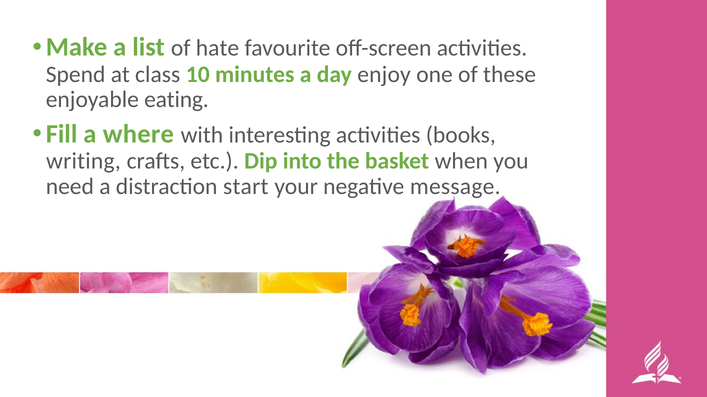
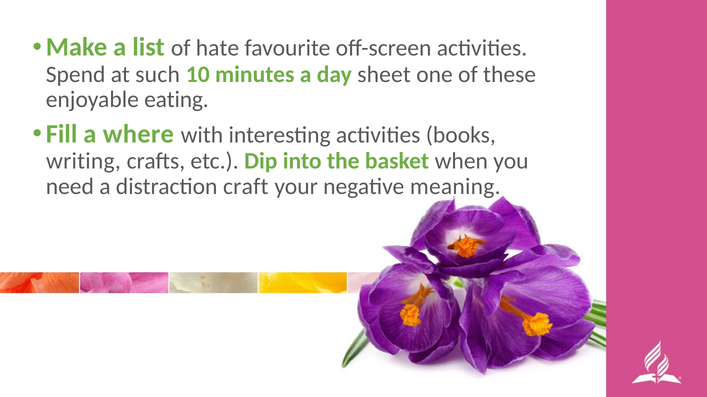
class: class -> such (158, 74)
enjoy: enjoy -> sheet (384, 74)
start: start -> craft (246, 187)
message: message -> meaning (455, 187)
